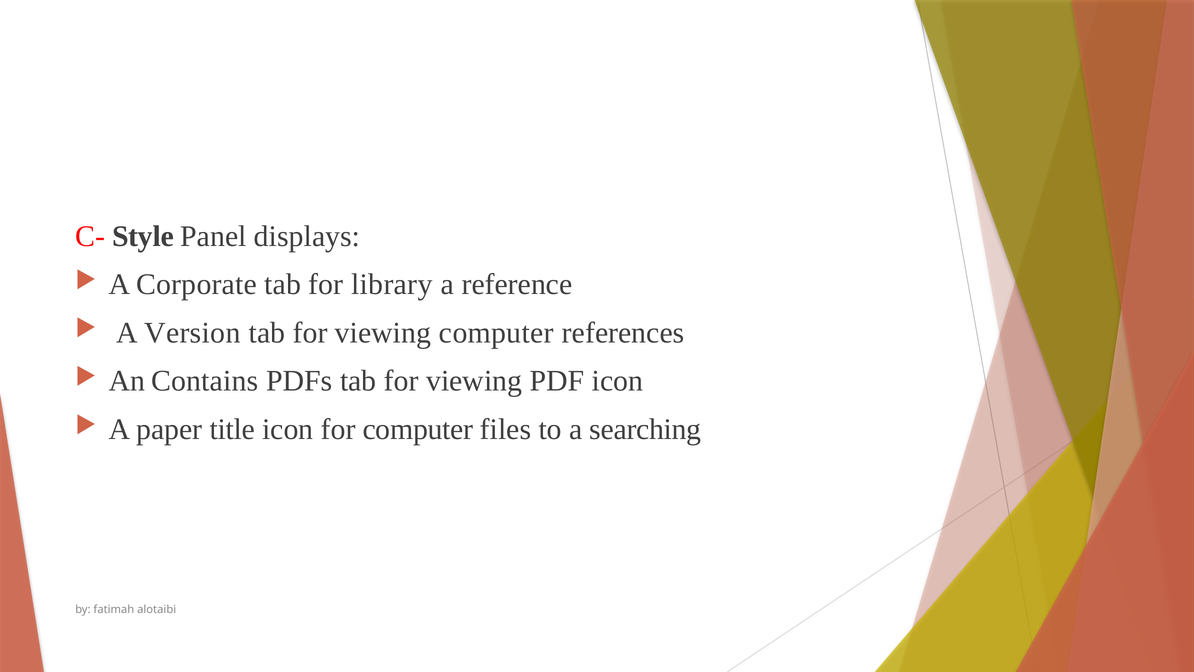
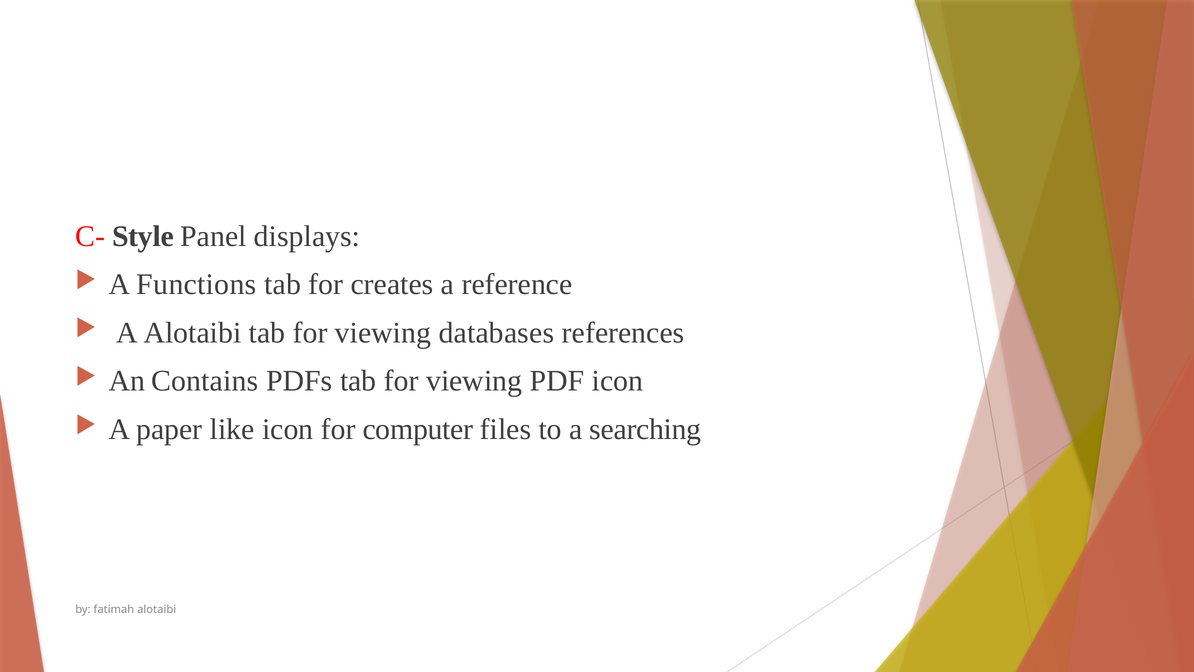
Corporate: Corporate -> Functions (196, 284)
library: library -> creates (392, 284)
A Version: Version -> Alotaibi (193, 333)
viewing computer: computer -> databases (496, 333)
title: title -> like (232, 429)
